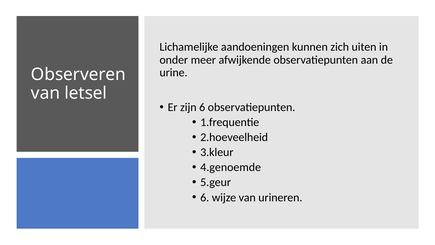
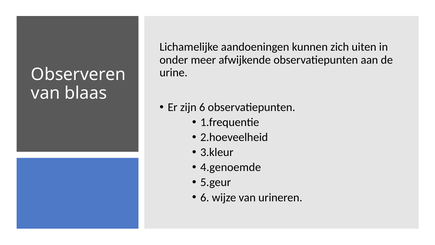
letsel: letsel -> blaas (86, 93)
